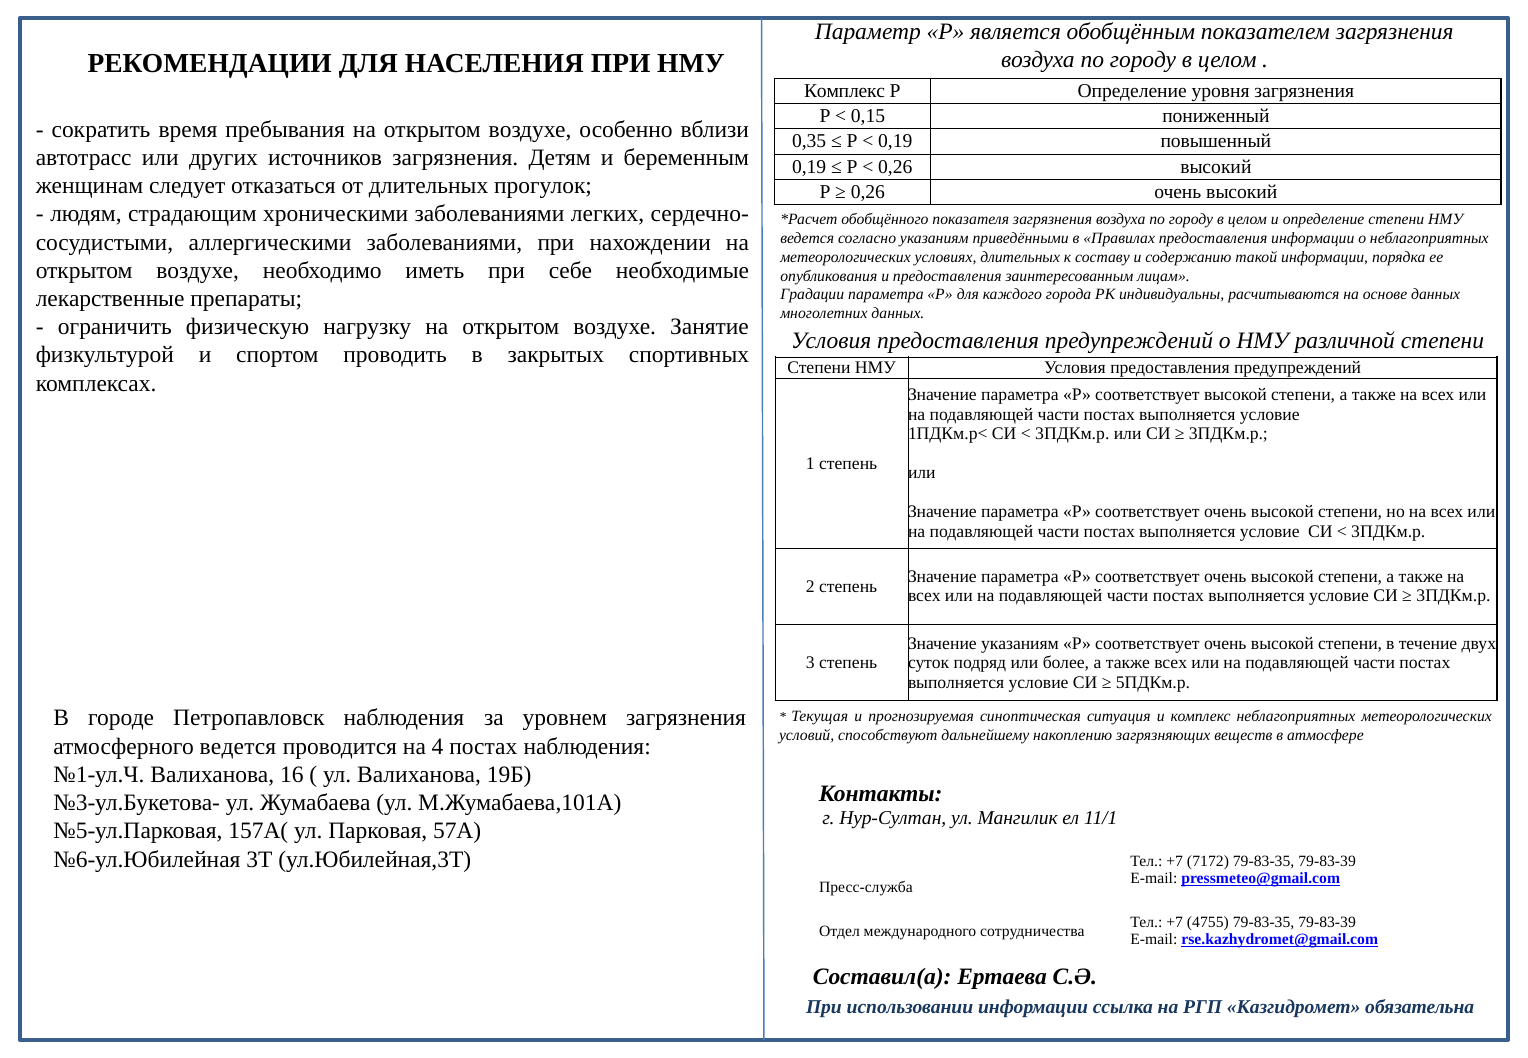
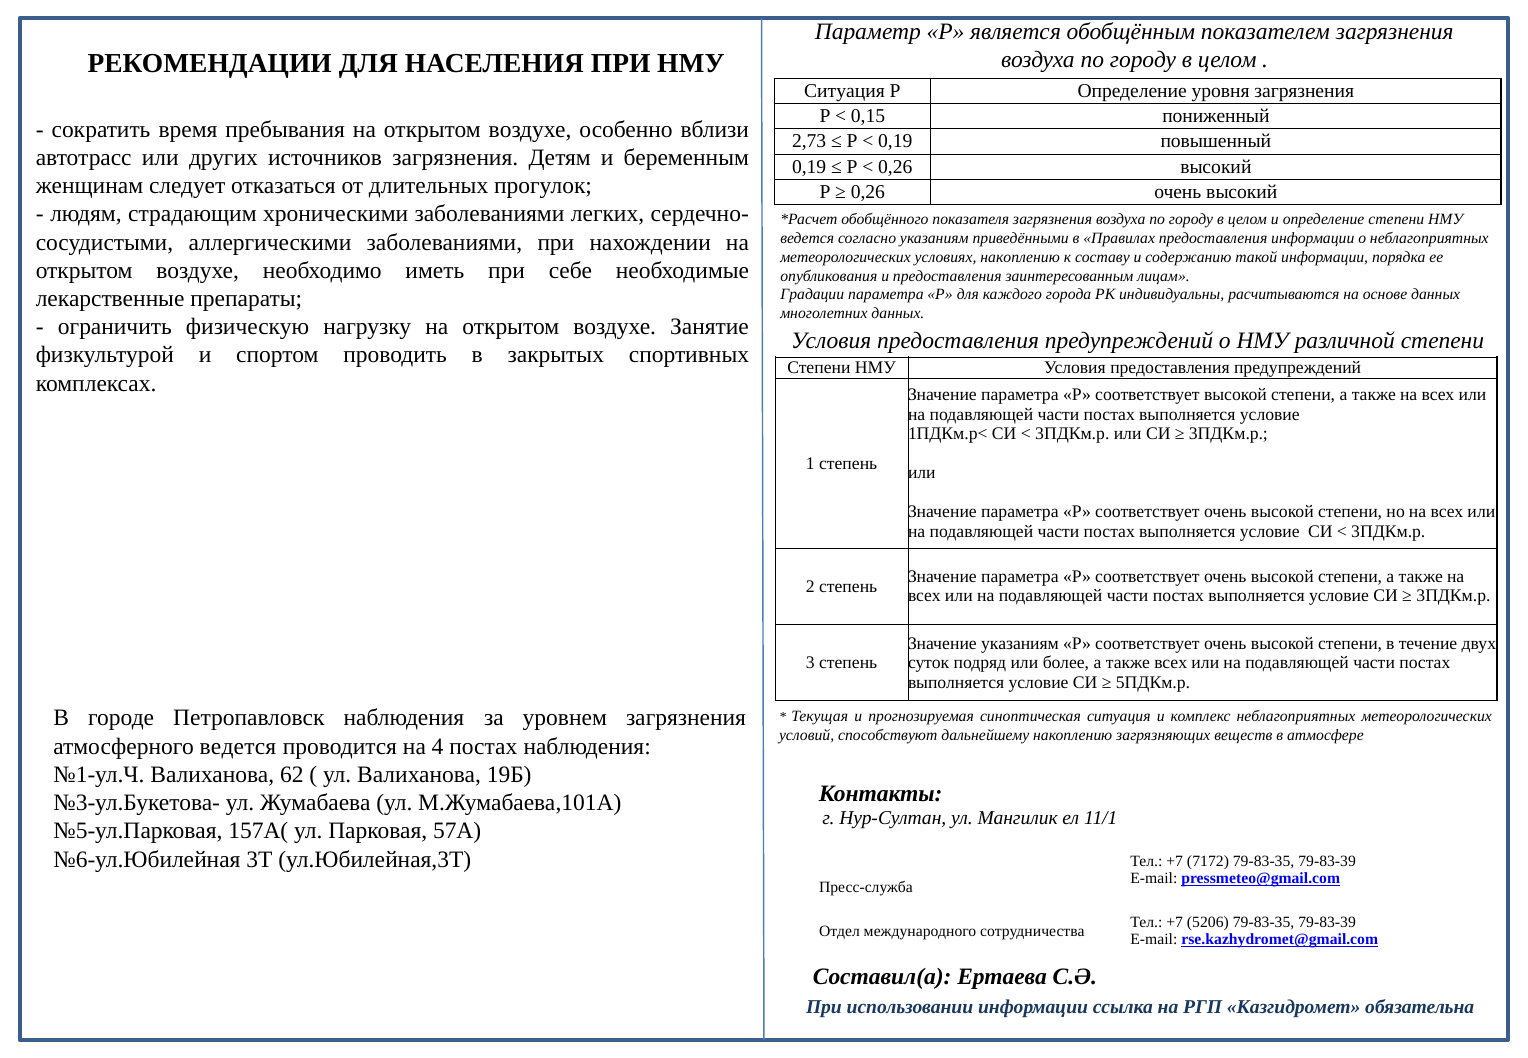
Комплекс: Комплекс -> Ситуация (844, 91)
0,35: 0,35 -> 2,73 (809, 141)
условиях длительных: длительных -> накоплению (1020, 257)
16: 16 -> 62 (292, 775)
4755: 4755 -> 5206 (1208, 922)
